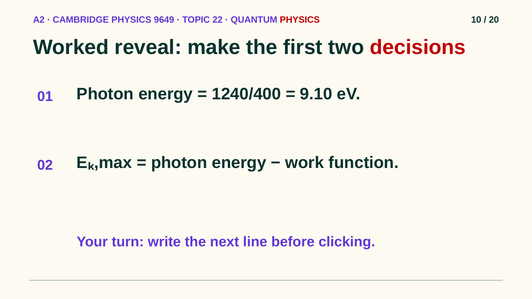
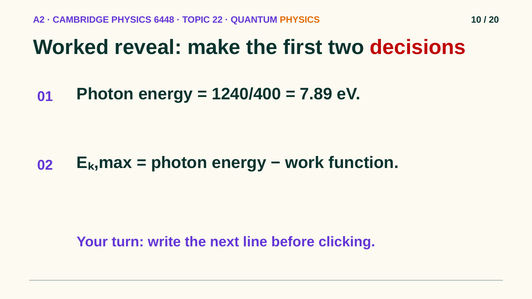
9649: 9649 -> 6448 (164, 20)
PHYSICS colour: red -> orange (300, 20)
9.10: 9.10 -> 7.89 (316, 94)
